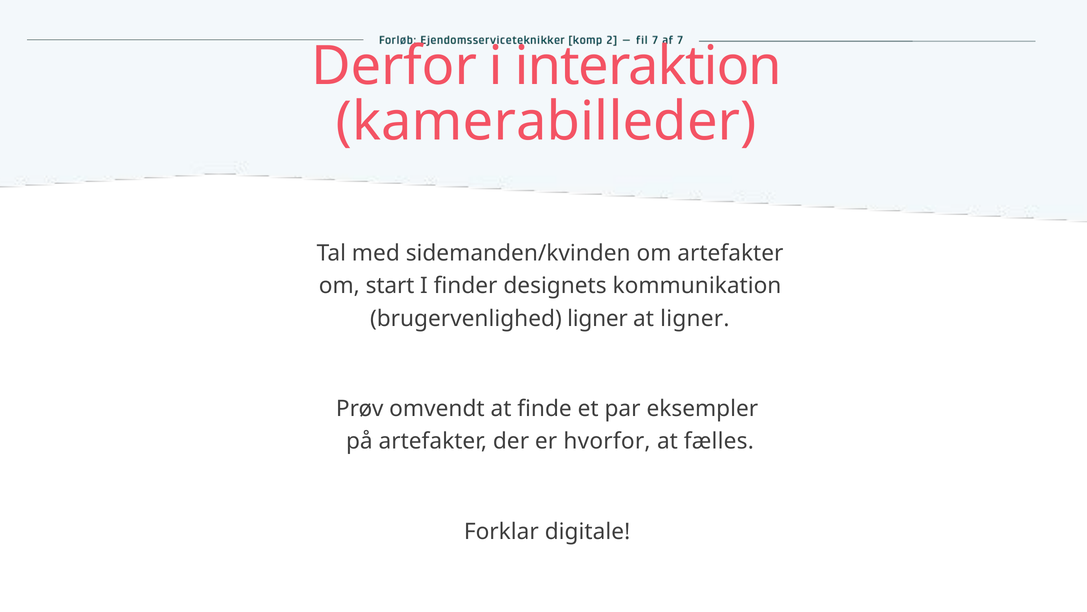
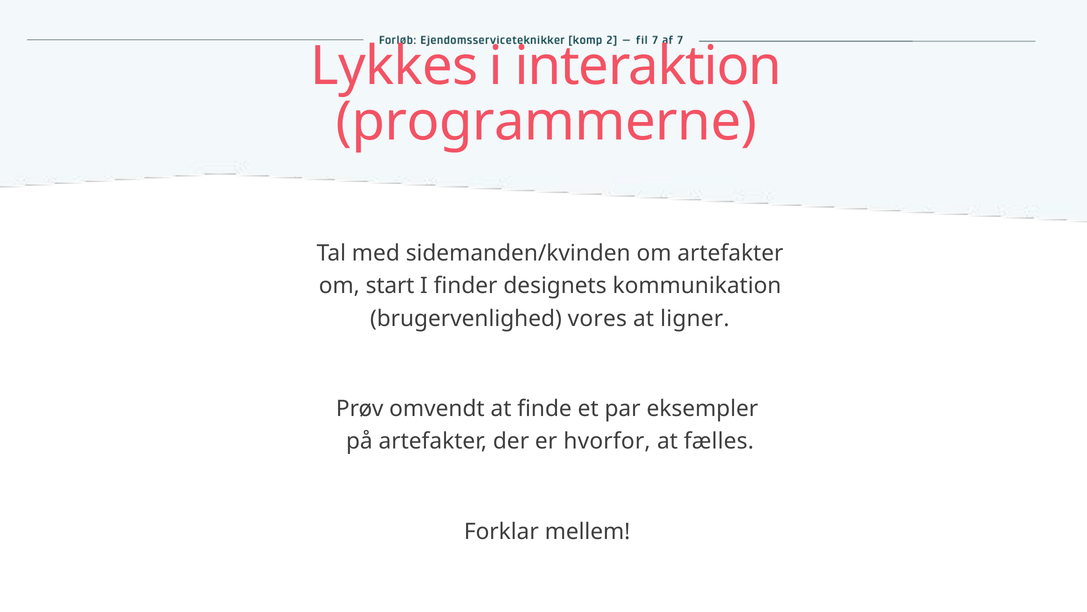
Derfor: Derfor -> Lykkes (394, 66)
kamerabilleder: kamerabilleder -> programmerne (546, 122)
brugervenlighed ligner: ligner -> vores (597, 318)
digitale: digitale -> mellem (588, 531)
